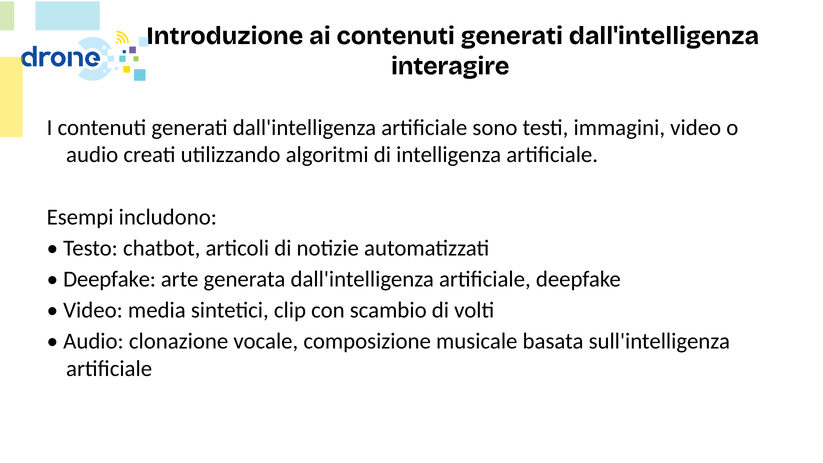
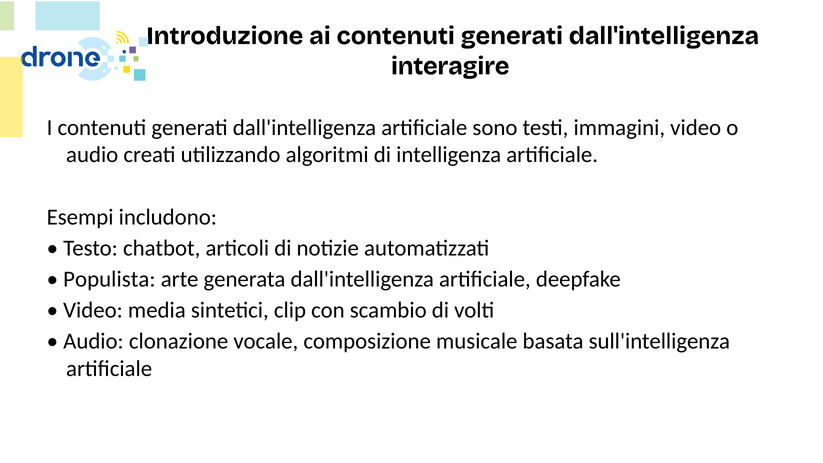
Deepfake: Deepfake -> Populista (109, 279)
